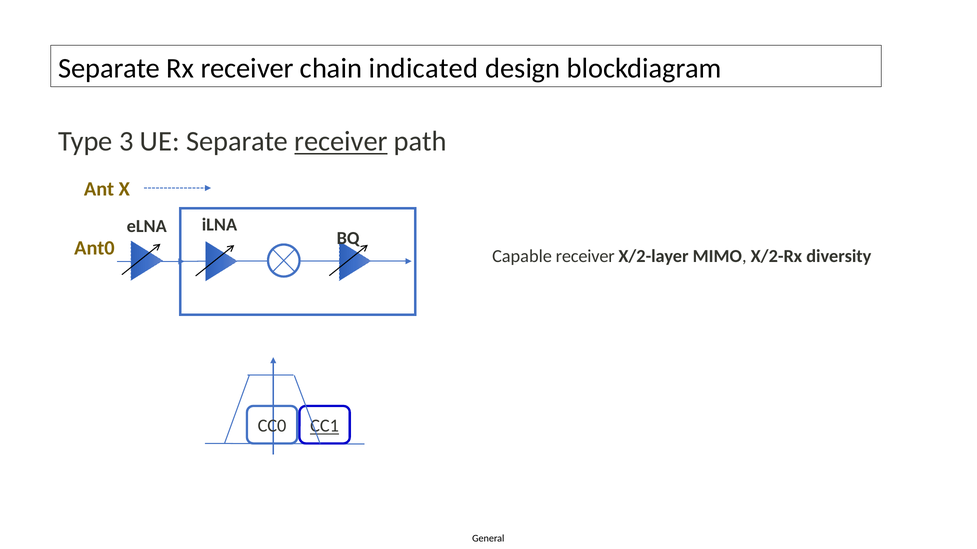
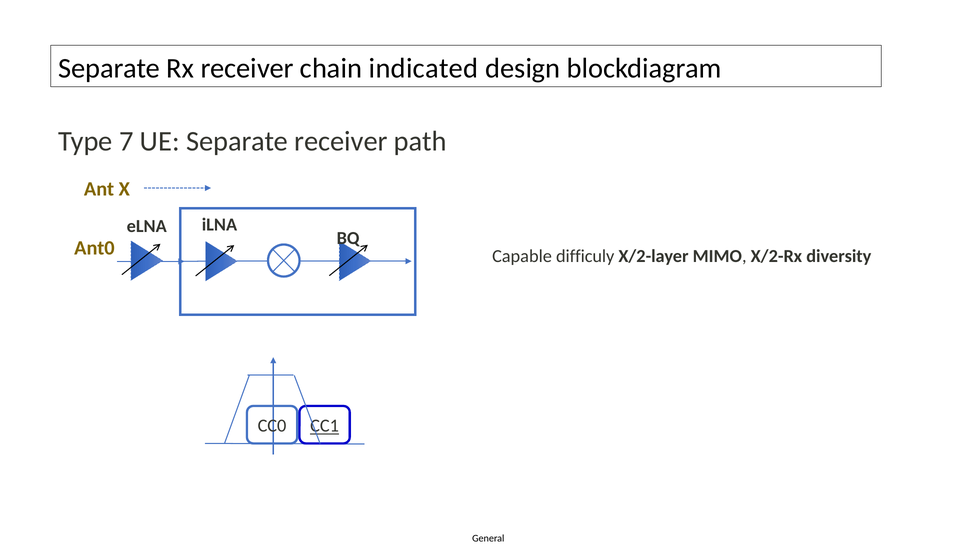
3: 3 -> 7 (126, 142)
receiver underline: present -> none (341, 142)
Capable receiver: receiver -> difficuly (585, 256)
